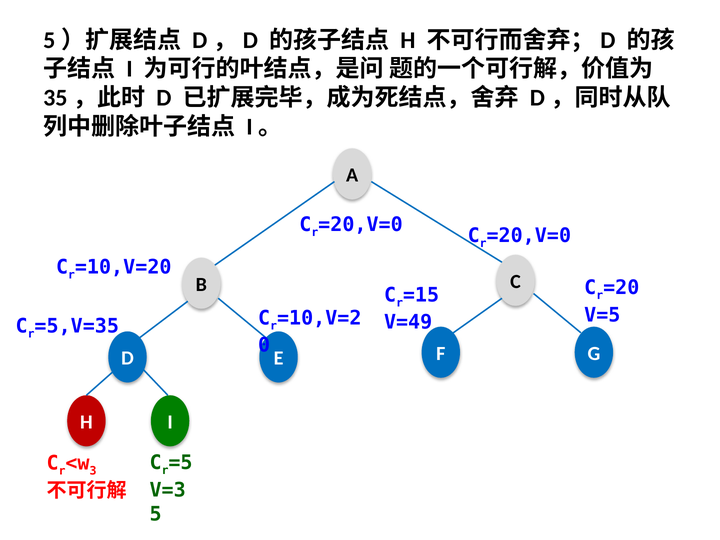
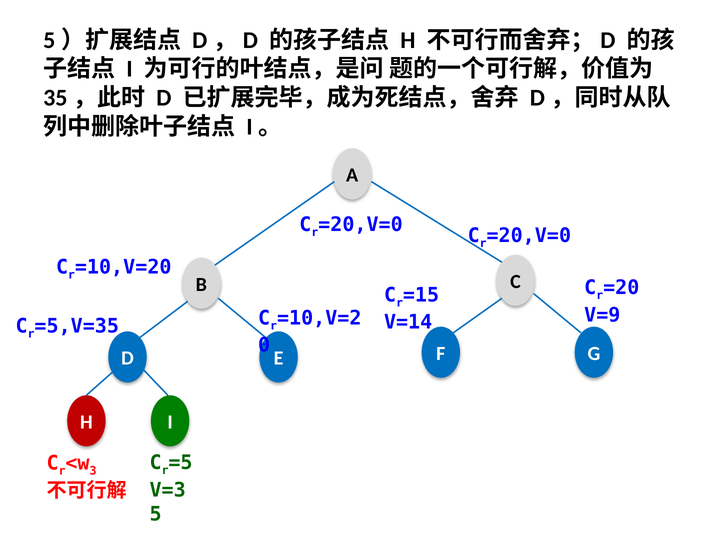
V=5: V=5 -> V=9 (602, 315)
V=49: V=49 -> V=14 (408, 322)
